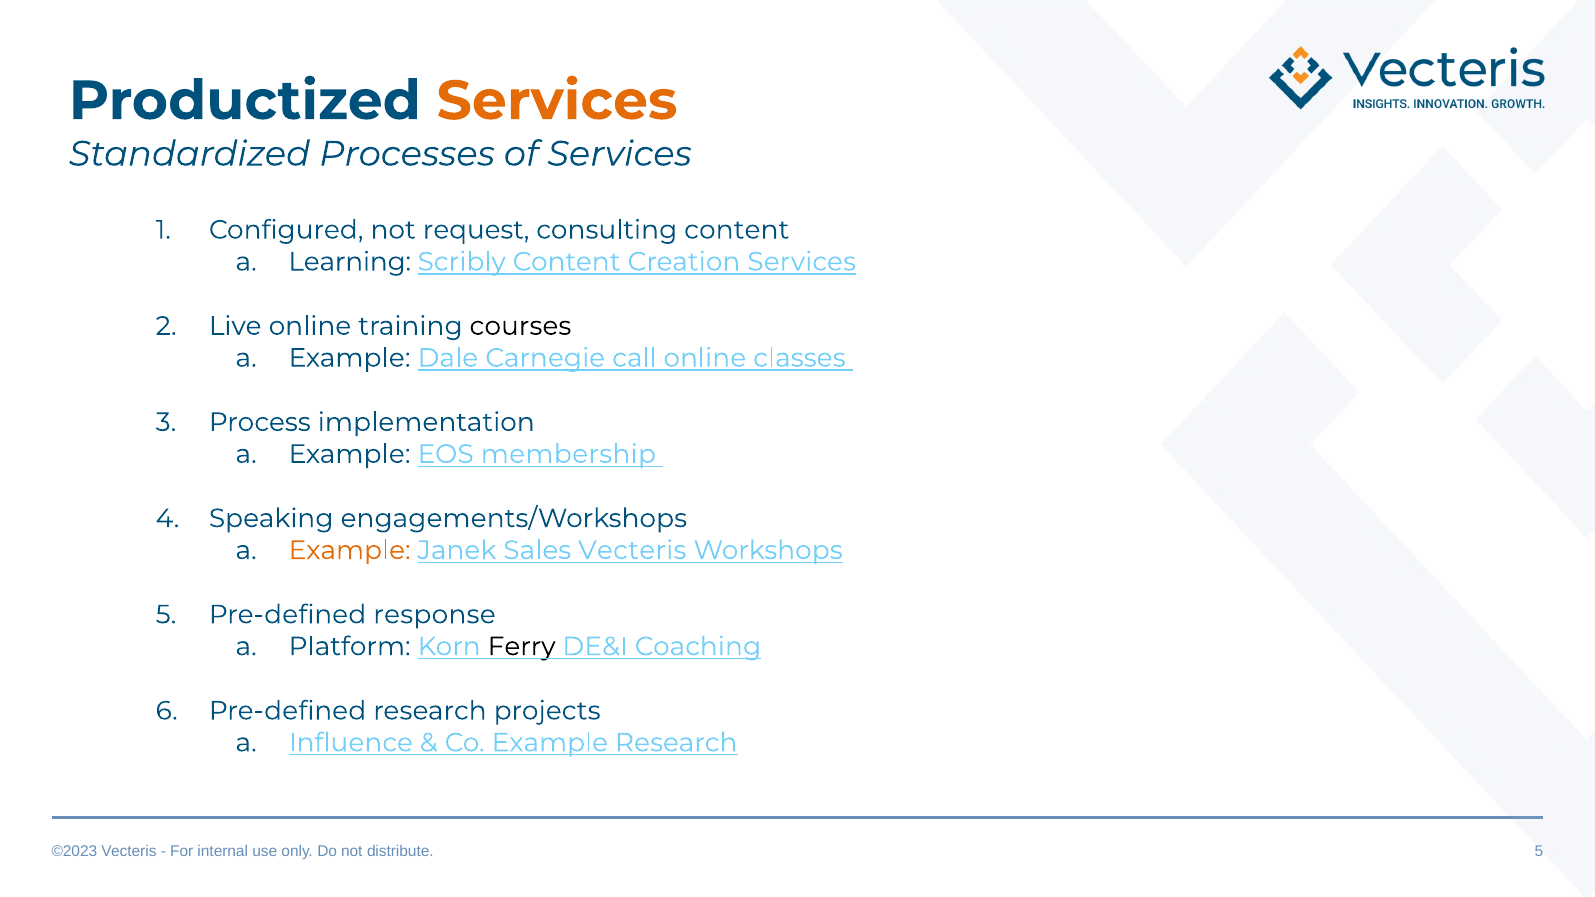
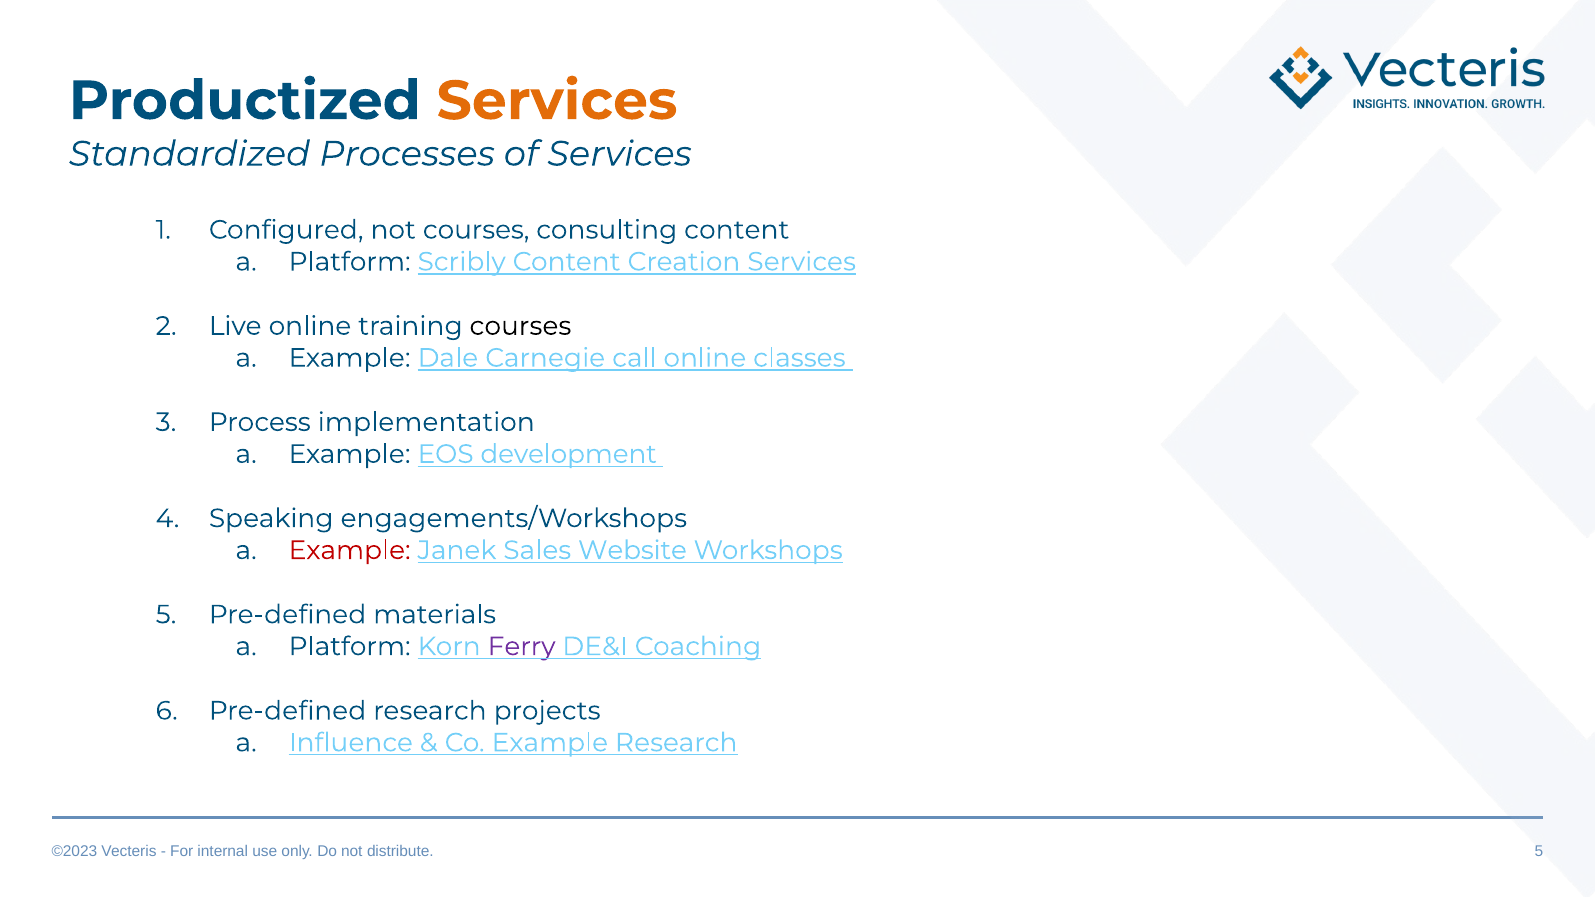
not request: request -> courses (476, 230)
Learning: Learning -> Platform (350, 262)
membership: membership -> development (569, 454)
Example colour: orange -> red (350, 550)
Sales Vecteris: Vecteris -> Website (633, 550)
response: response -> materials (435, 615)
Ferry colour: black -> purple (522, 647)
